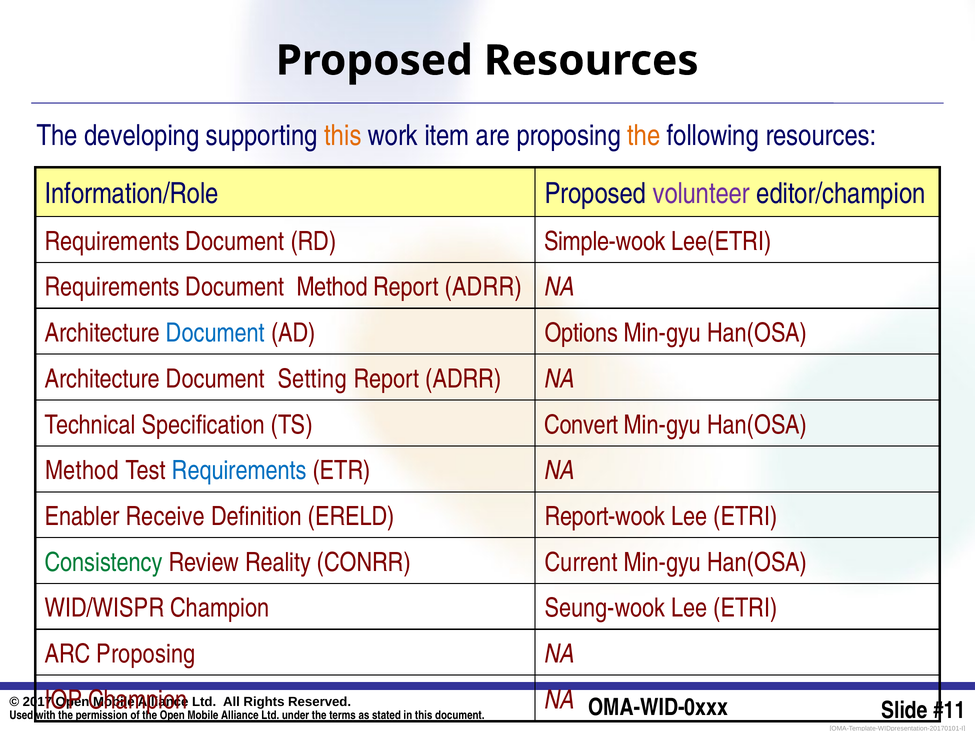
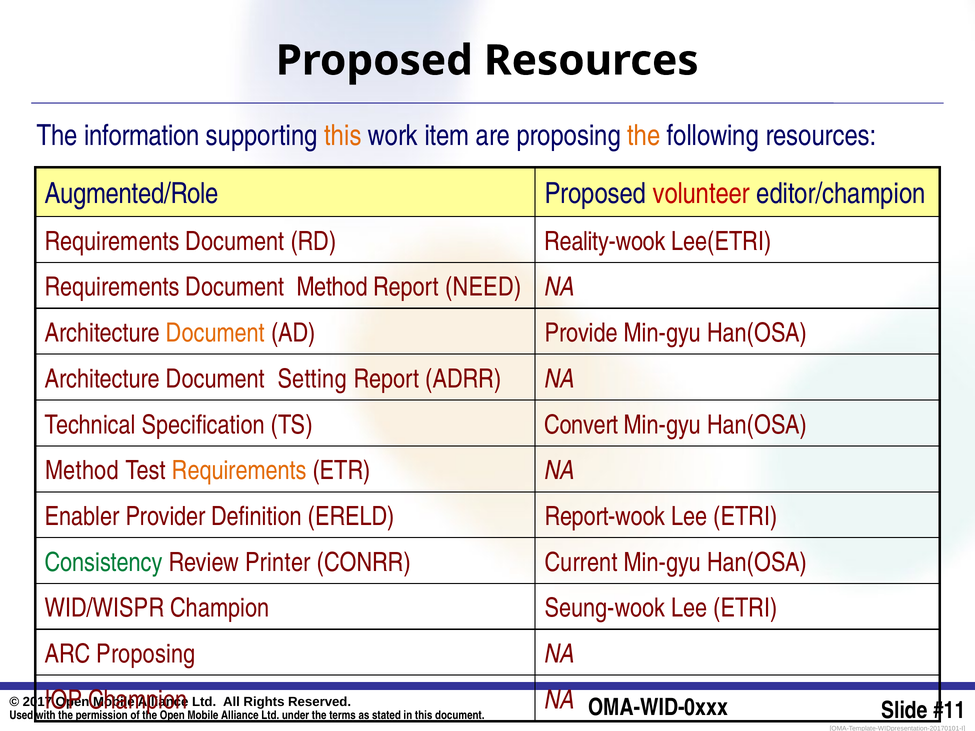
developing: developing -> information (142, 136)
Information/Role: Information/Role -> Augmented/Role (132, 194)
volunteer colour: purple -> red (701, 194)
Simple-wook: Simple-wook -> Reality-wook (605, 241)
ADRR: ADRR -> NEED (483, 287)
Document colour: blue -> orange (215, 333)
Options: Options -> Provide (581, 333)
Requirements colour: blue -> orange (239, 471)
Receive: Receive -> Provider (165, 517)
Reality: Reality -> Printer (278, 563)
